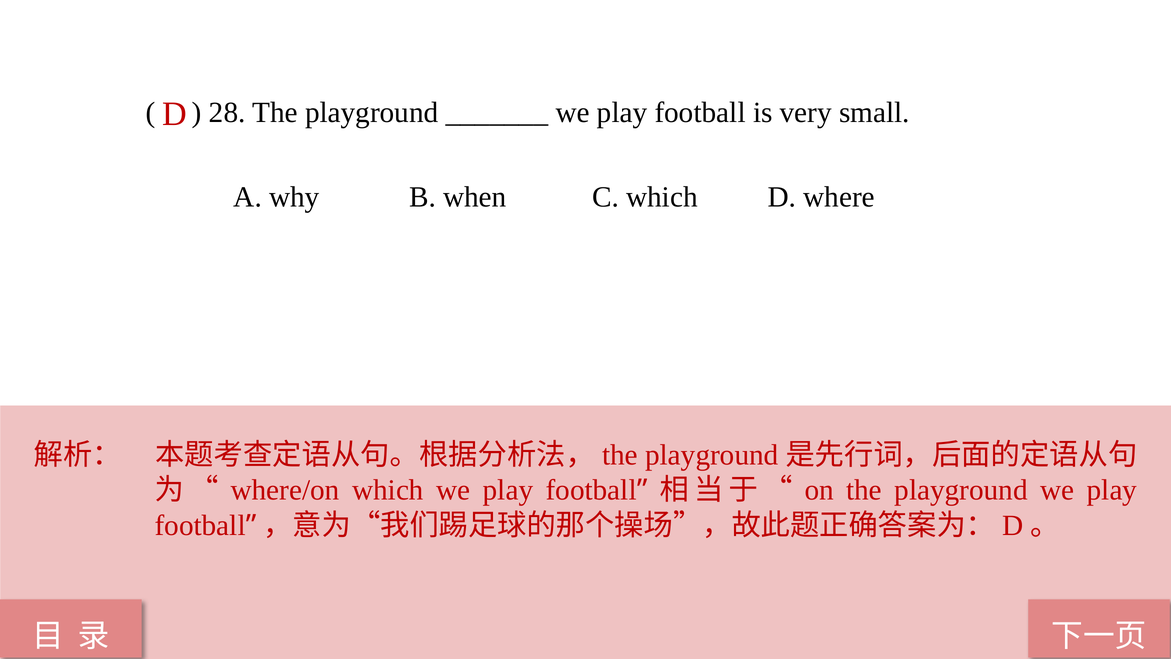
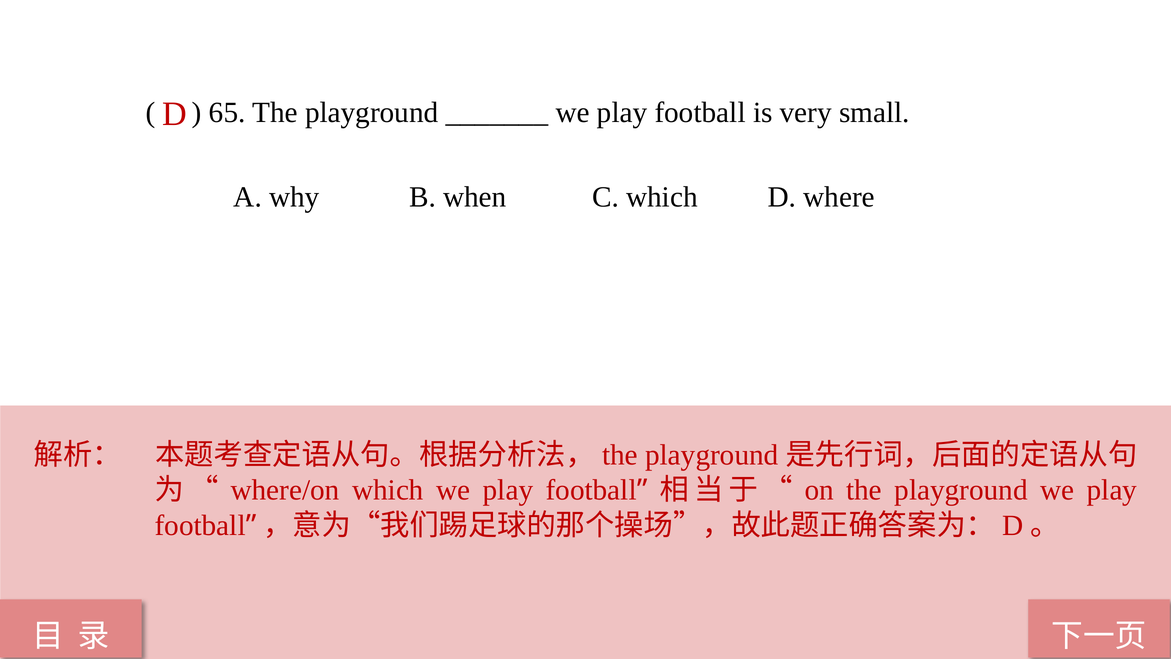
28: 28 -> 65 (227, 113)
